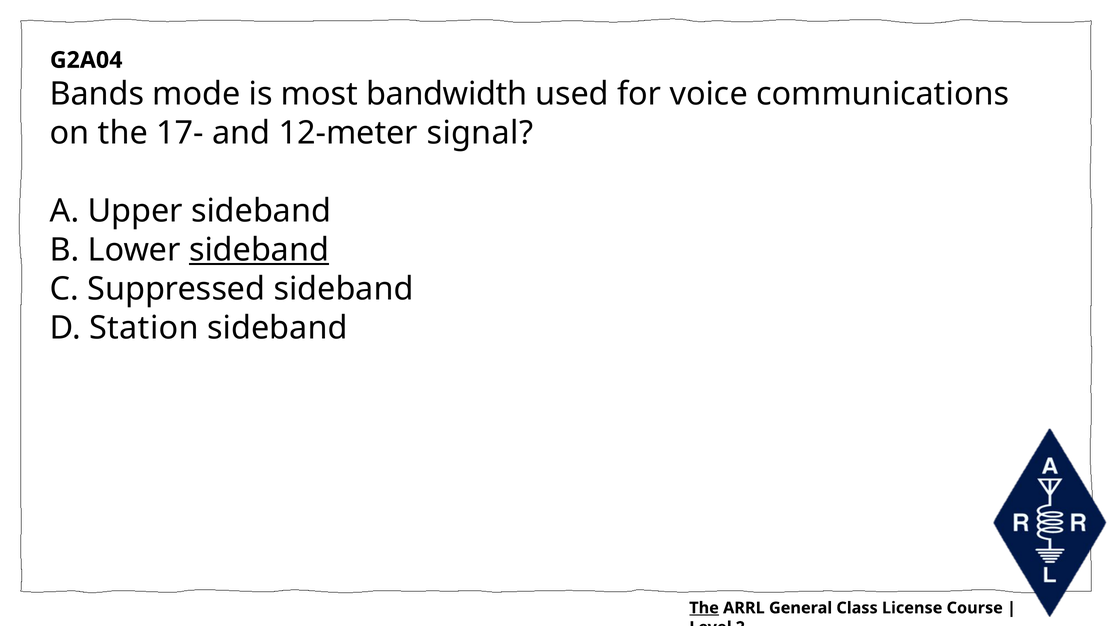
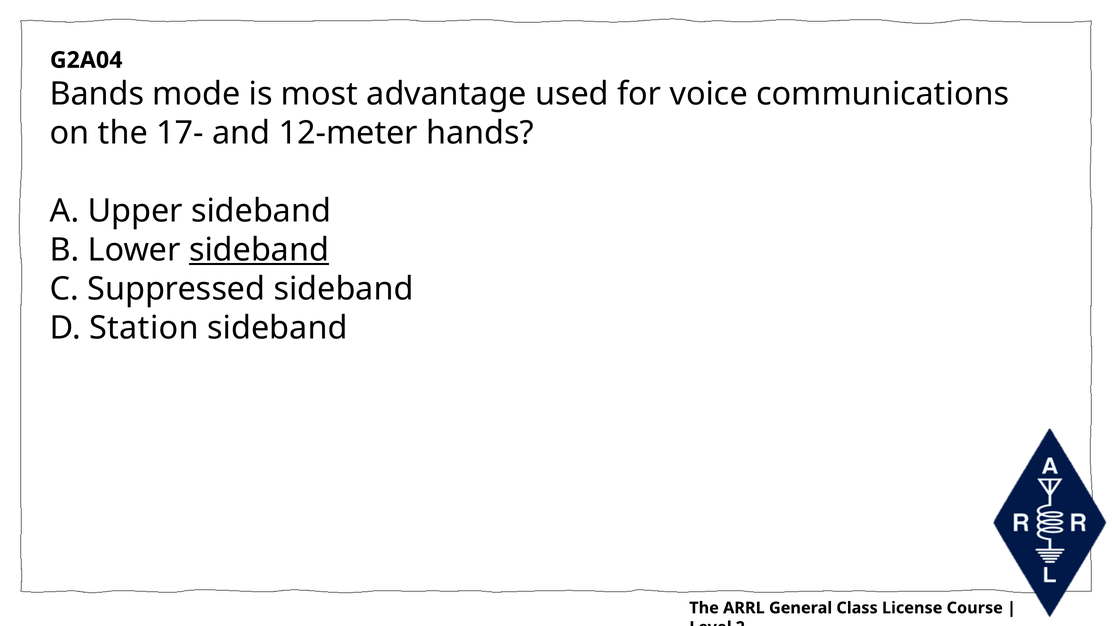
bandwidth: bandwidth -> advantage (447, 94)
signal: signal -> hands (480, 133)
The underline: present -> none (704, 607)
